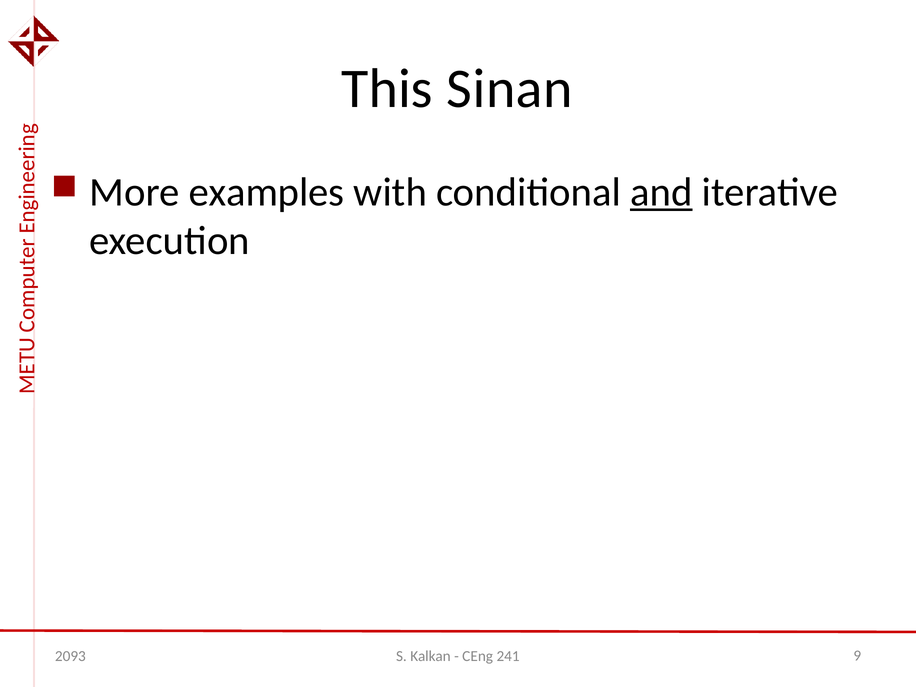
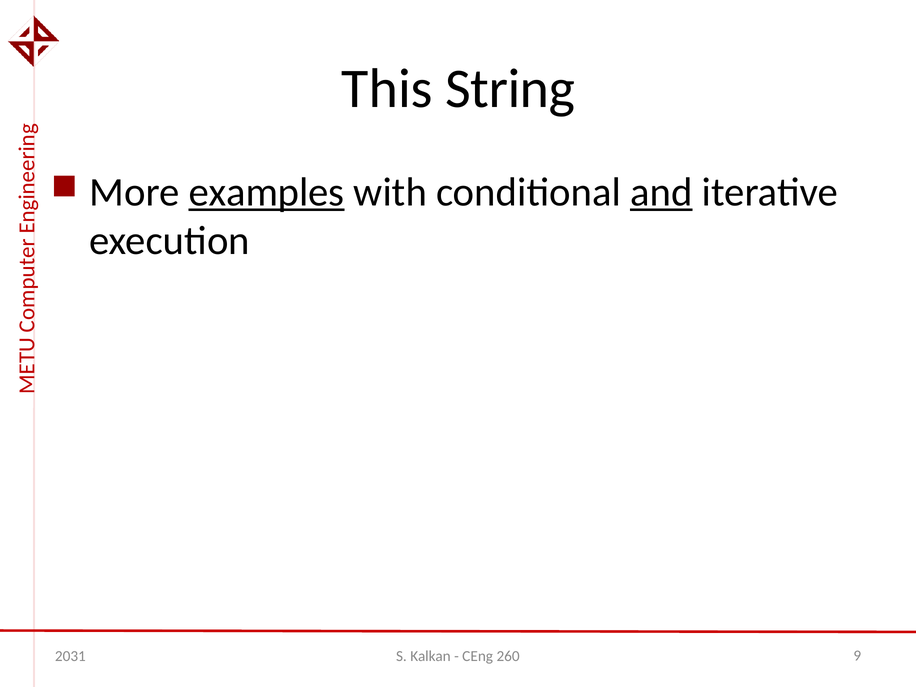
Sinan: Sinan -> String (510, 89)
examples underline: none -> present (267, 192)
2093: 2093 -> 2031 (70, 656)
241: 241 -> 260 (508, 656)
